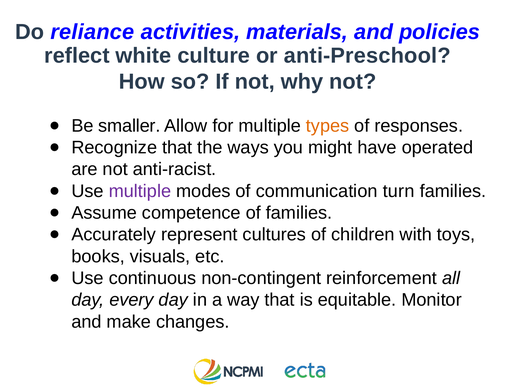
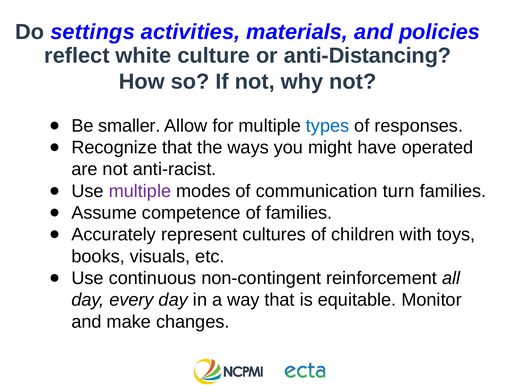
reliance: reliance -> settings (93, 32)
anti-Preschool: anti-Preschool -> anti-Distancing (367, 56)
types colour: orange -> blue (328, 126)
